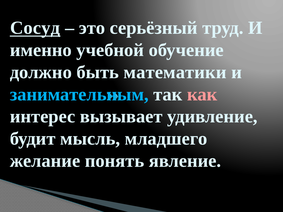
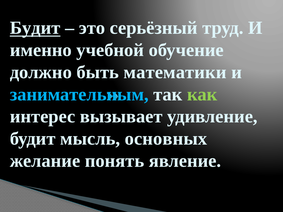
Сосуд: Сосуд -> Будит (35, 28)
как colour: pink -> light green (202, 94)
младшего: младшего -> основных (166, 139)
